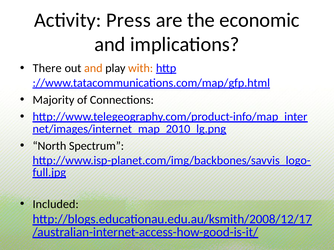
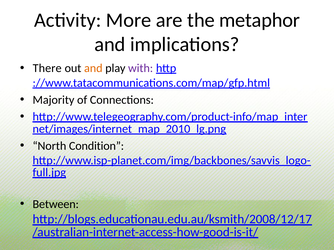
Press: Press -> More (129, 20)
economic: economic -> metaphor (260, 20)
with colour: orange -> purple (141, 68)
Spectrum: Spectrum -> Condition (97, 146)
Included: Included -> Between (56, 205)
